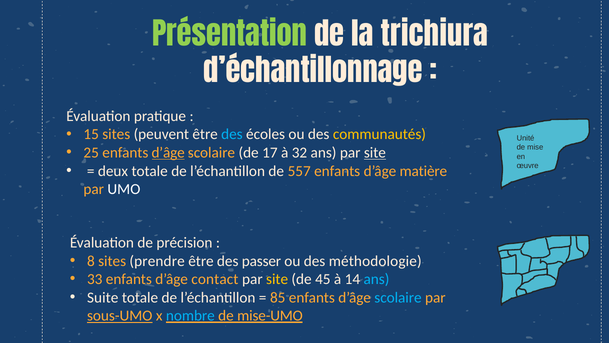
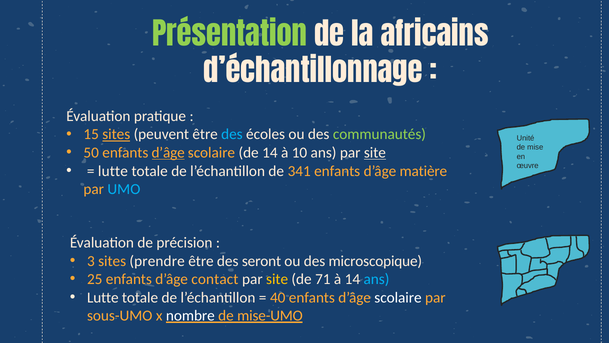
trichiura: trichiura -> africains (435, 35)
sites underline: none -> present (116, 134)
communautés colour: yellow -> light green (379, 134)
25: 25 -> 50 (91, 153)
de 17: 17 -> 14 (270, 153)
32: 32 -> 10 (299, 153)
deux: deux -> lutte (113, 171)
557: 557 -> 341 (299, 171)
UMO colour: white -> light blue (124, 189)
8: 8 -> 3 (91, 261)
passer: passer -> seront (262, 261)
méthodologie: méthodologie -> microscopique (375, 261)
33: 33 -> 25 (95, 279)
45: 45 -> 71 (323, 279)
Suite: Suite -> Lutte (103, 297)
85: 85 -> 40 (278, 297)
scolaire colour: light blue -> white (398, 297)
sous-UMO underline: present -> none (120, 315)
nombre colour: light blue -> white (190, 315)
